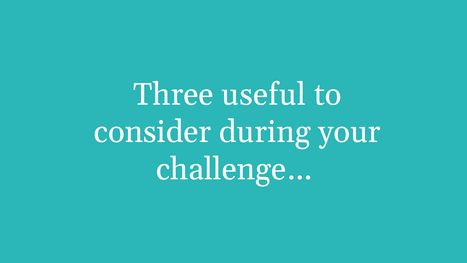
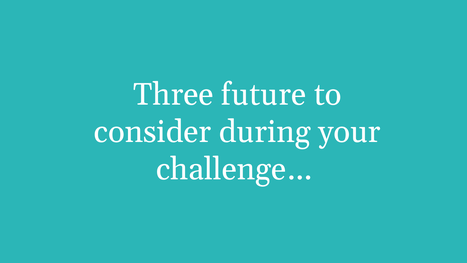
useful: useful -> future (264, 94)
